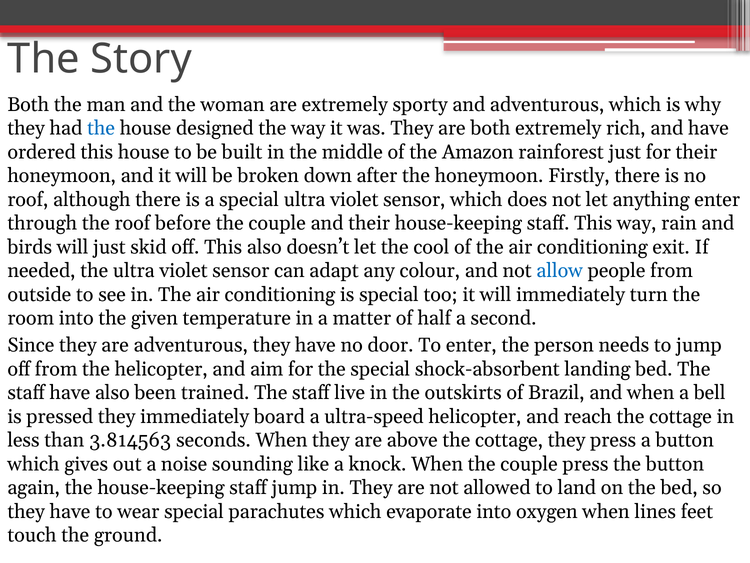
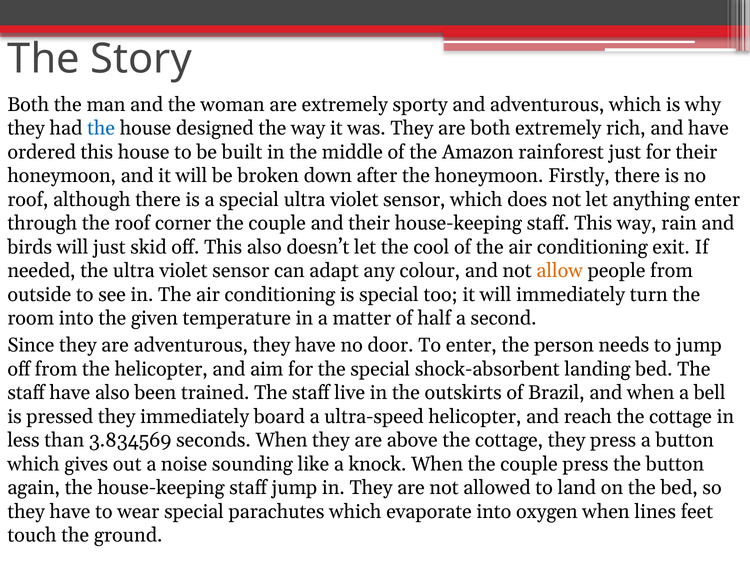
before: before -> corner (183, 223)
allow colour: blue -> orange (560, 271)
3.814563: 3.814563 -> 3.834569 (130, 440)
